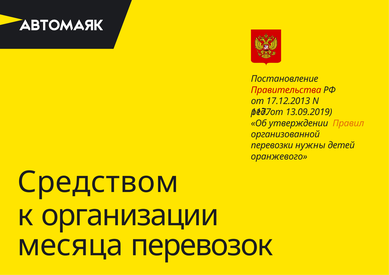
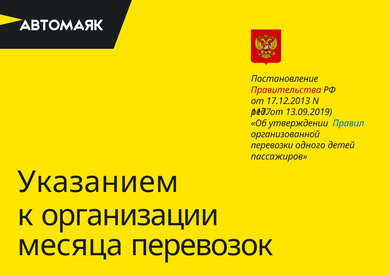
Правил colour: orange -> blue (348, 123)
нужны: нужны -> одного (310, 145)
оранжевого: оранжевого -> пассажиров (279, 157)
Средством: Средством -> Указанием (98, 182)
